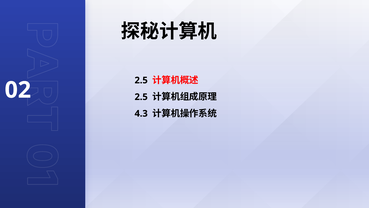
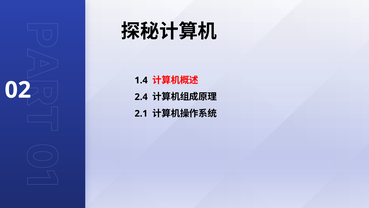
2.5: 2.5 -> 1.4 (141, 80)
2.5: 2.5 -> 2.4 (141, 97)
4.3: 4.3 -> 2.1 (141, 113)
